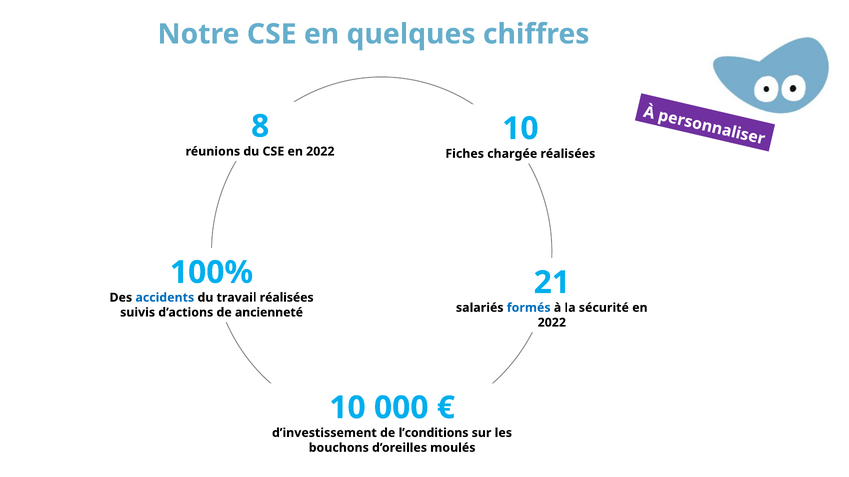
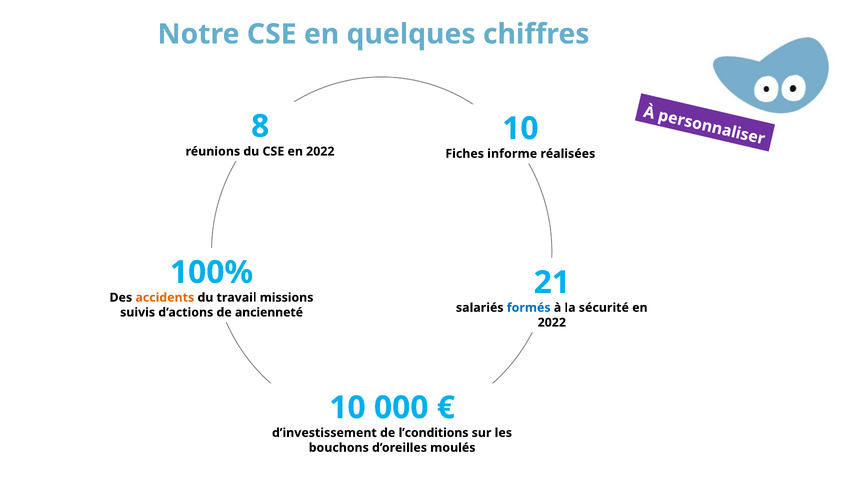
chargée: chargée -> informe (512, 154)
accidents colour: blue -> orange (165, 298)
travail réalisées: réalisées -> missions (287, 298)
